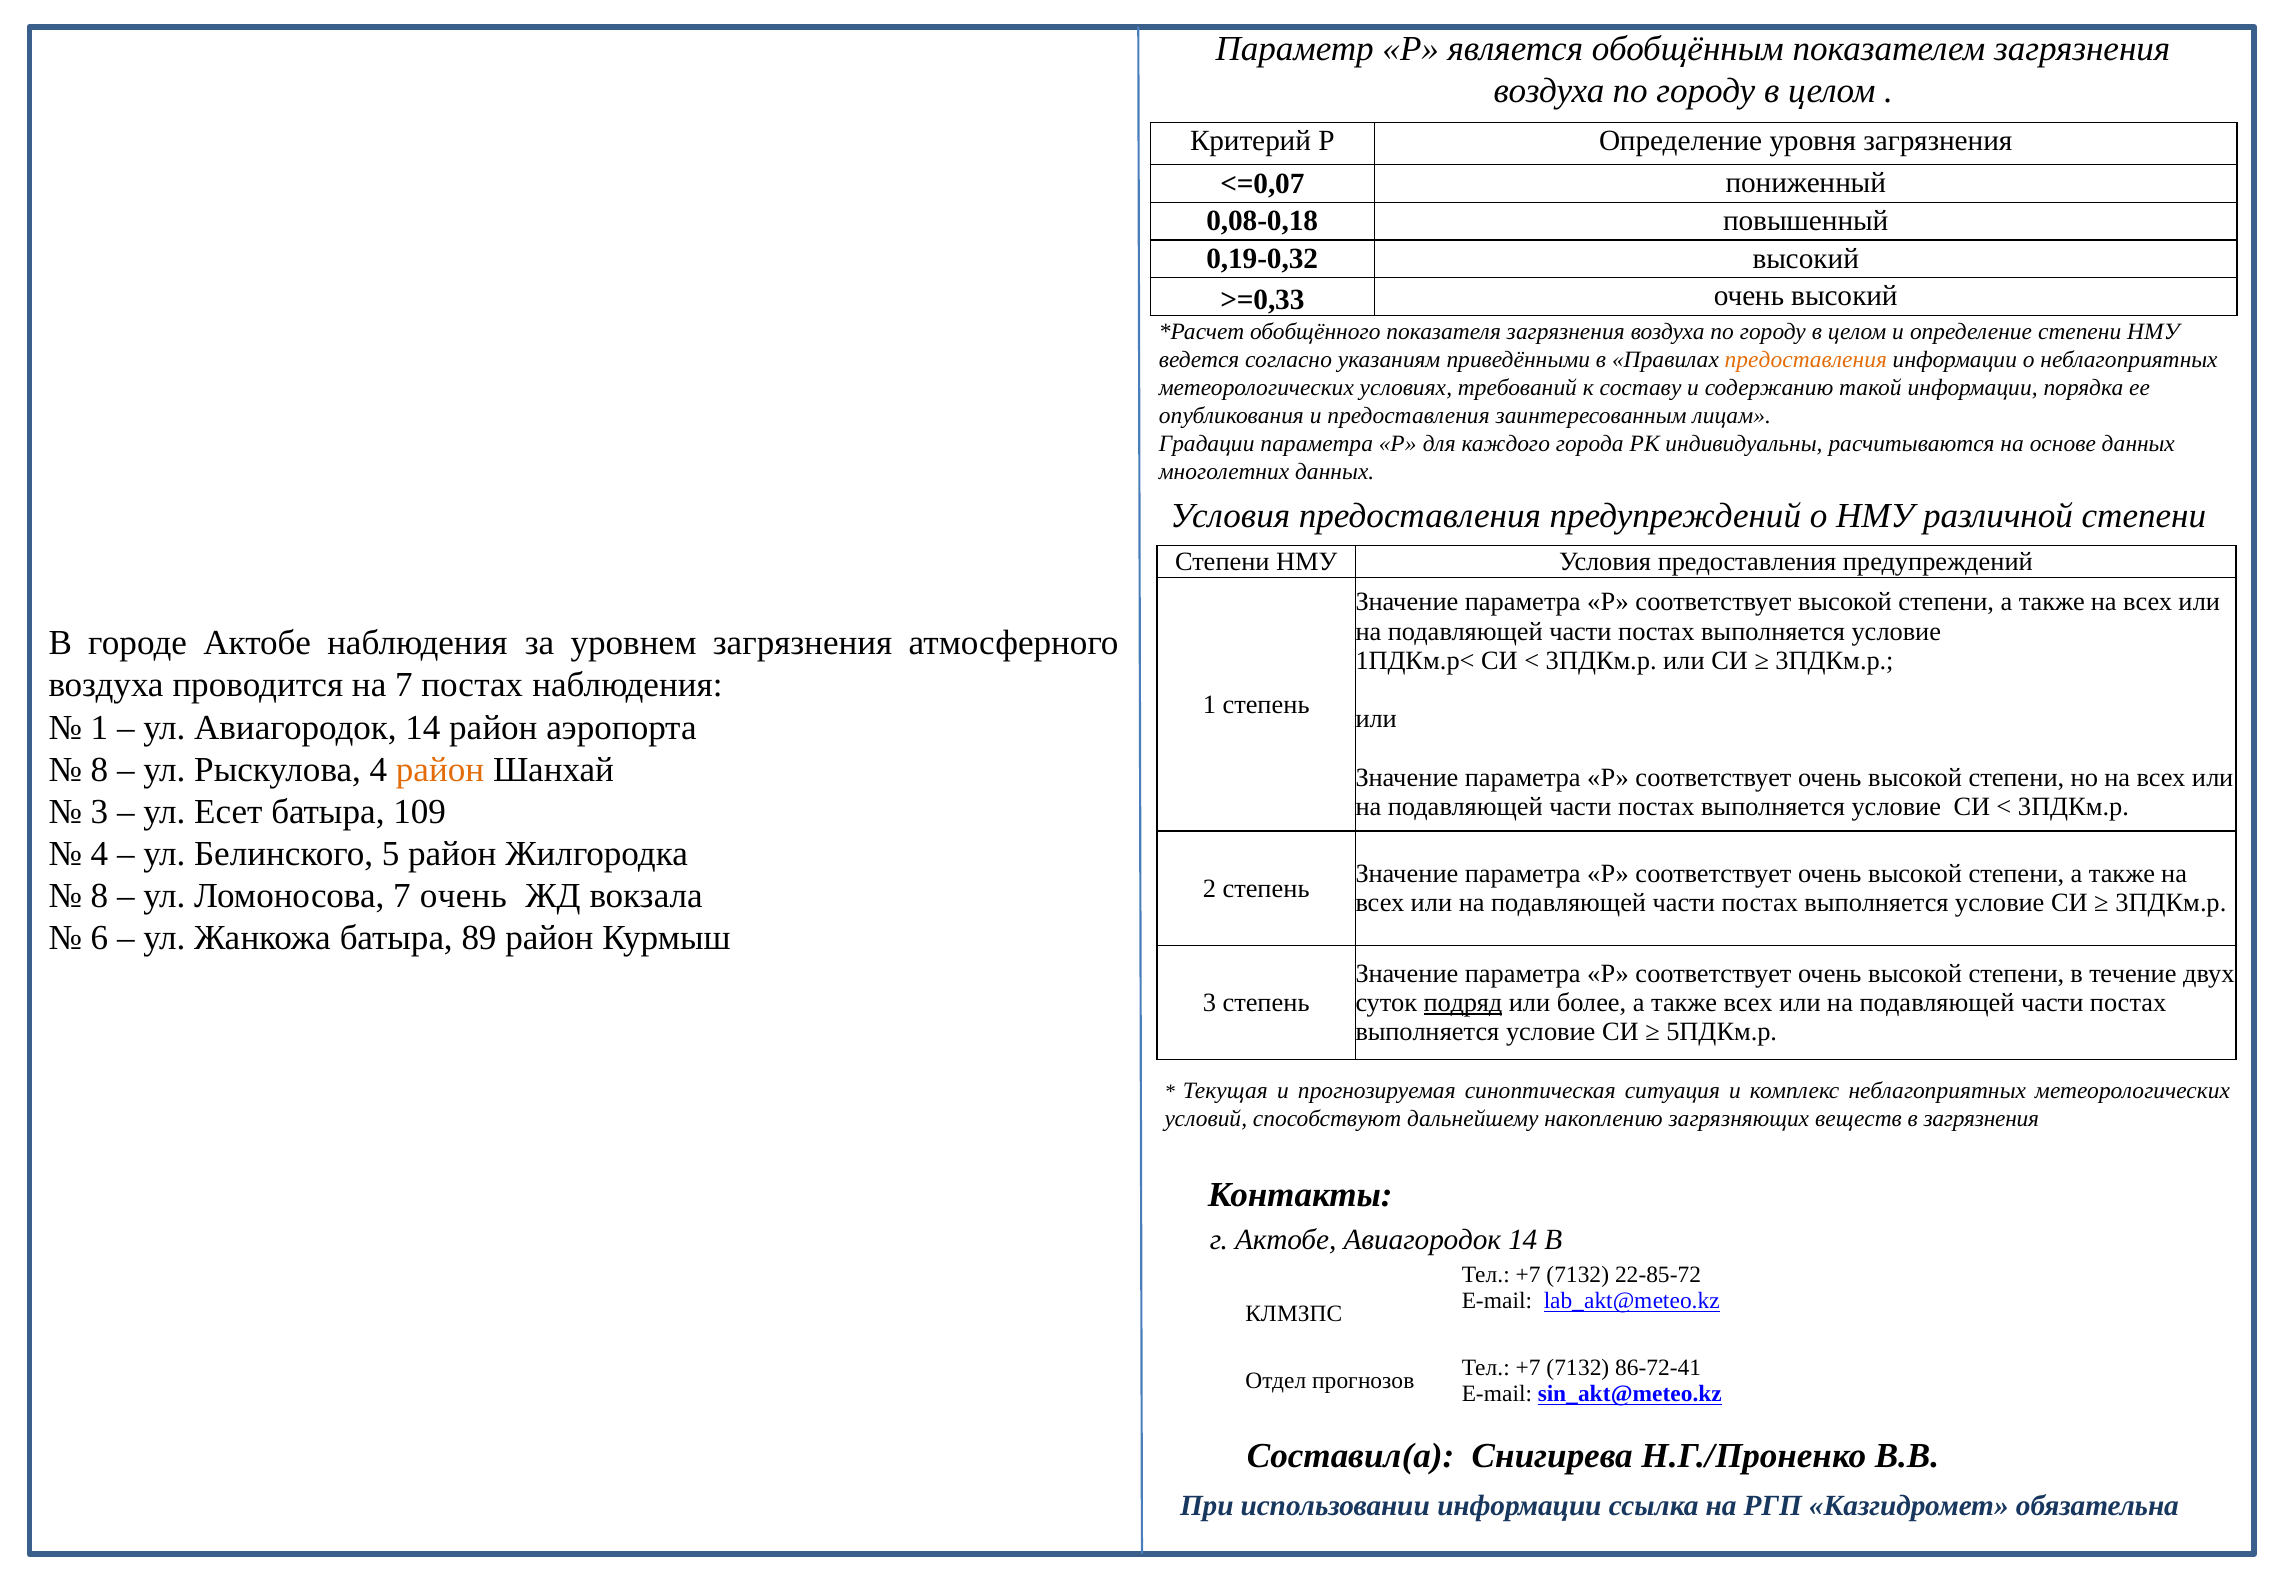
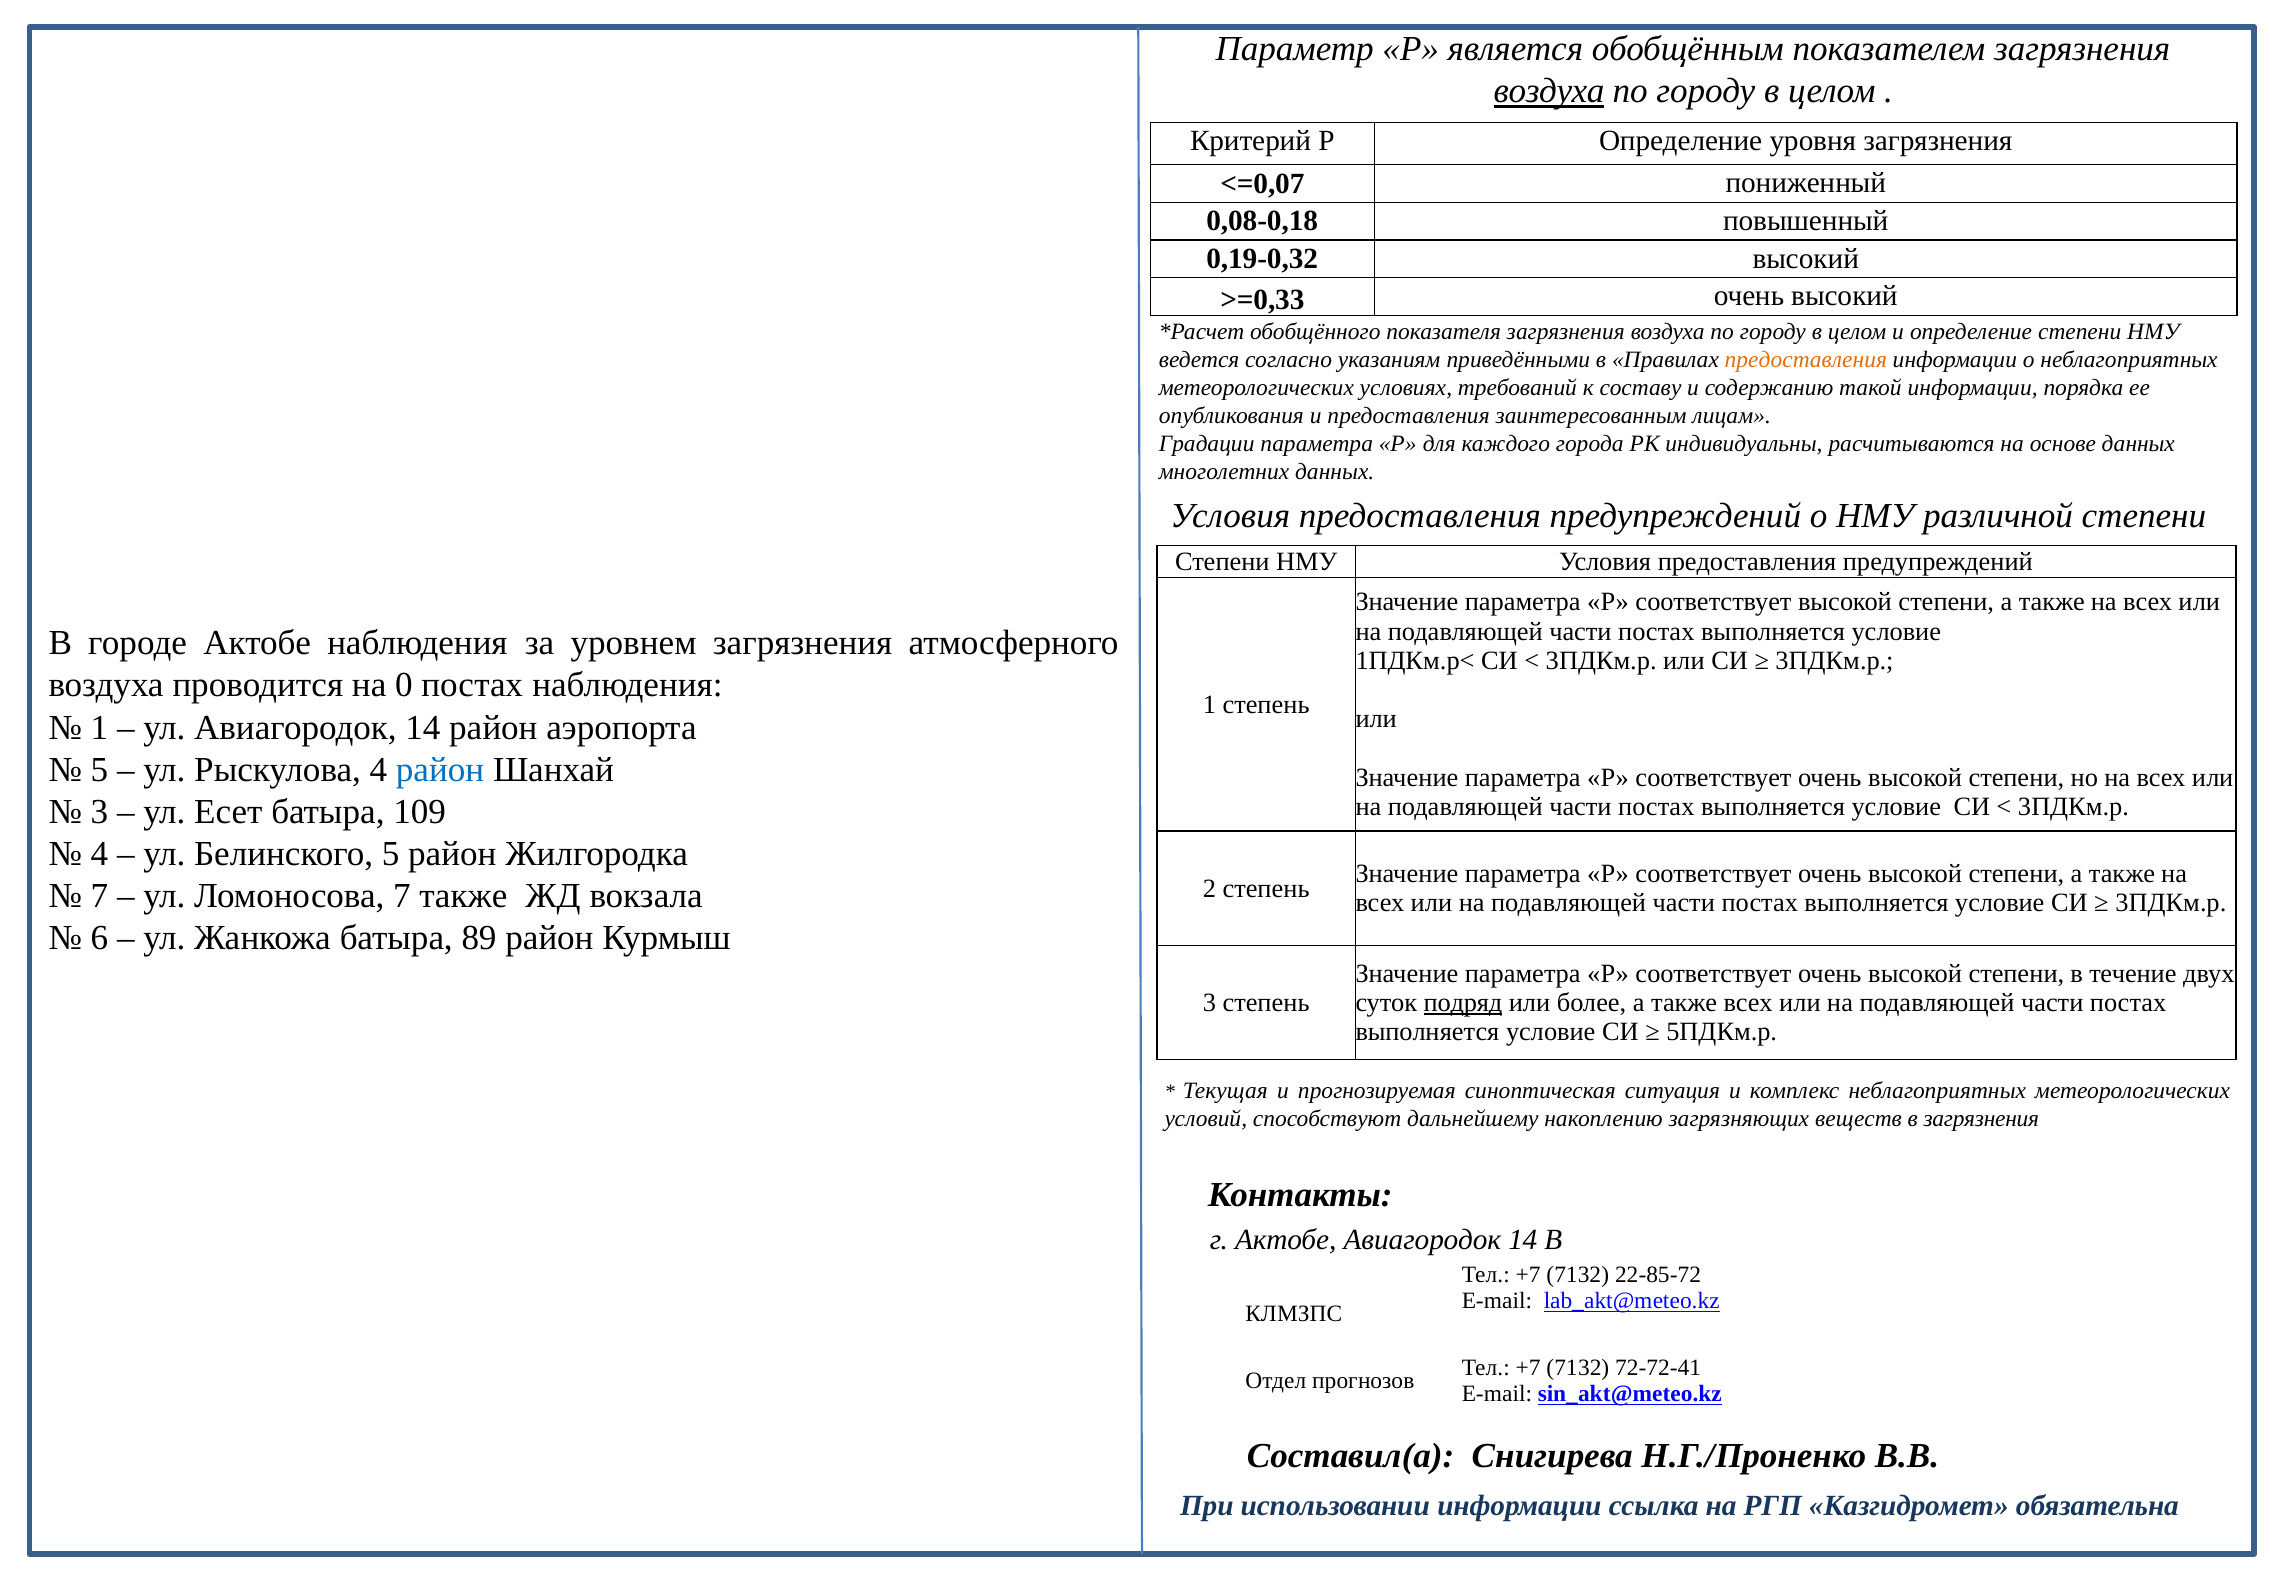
воздуха underline: none -> present (1549, 91)
на 7: 7 -> 0 (404, 685)
8: 8 -> 5 (100, 770)
район colour: orange -> blue (440, 770)
8: 8 -> 7 (100, 896)
7 очень: очень -> также (463, 896)
86-72-41: 86-72-41 -> 72-72-41 (1658, 1368)
